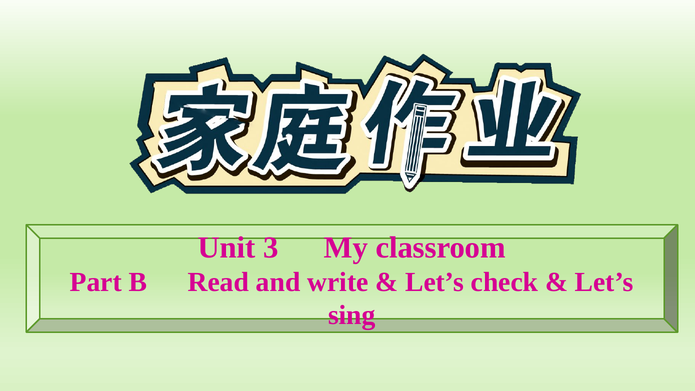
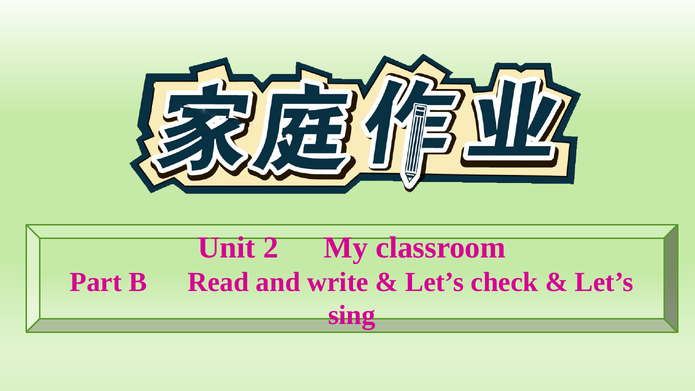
3: 3 -> 2 (271, 247)
